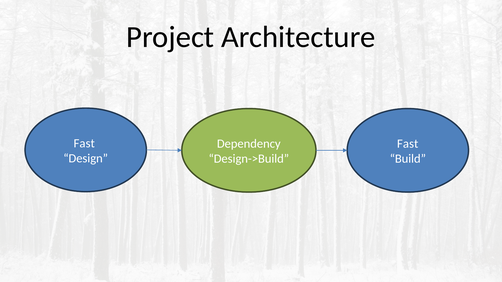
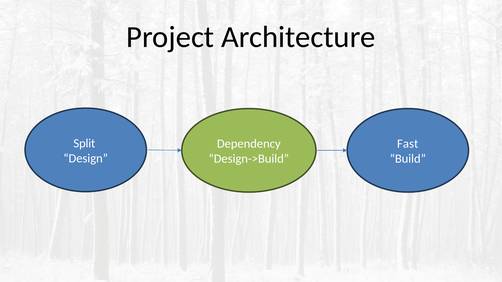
Fast: Fast -> Split (84, 143)
